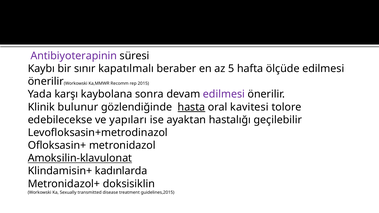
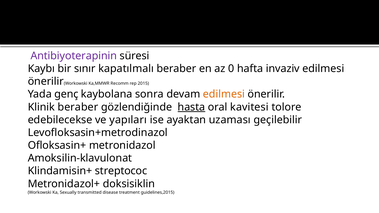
5: 5 -> 0 (231, 69)
ölçüde: ölçüde -> invaziv (283, 69)
karşı: karşı -> genç (66, 94)
edilmesi colour: purple -> orange (224, 94)
Klinik bulunur: bulunur -> beraber (78, 107)
hastalığı: hastalığı -> uzaması (230, 120)
Amoksilin-klavulonat underline: present -> none (80, 158)
kadınlarda: kadınlarda -> streptococ (121, 171)
